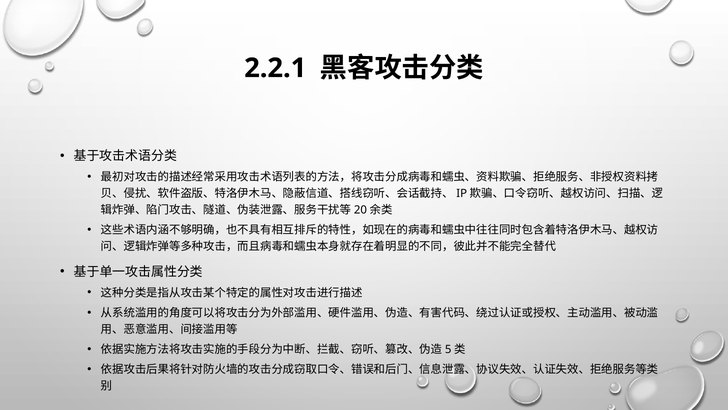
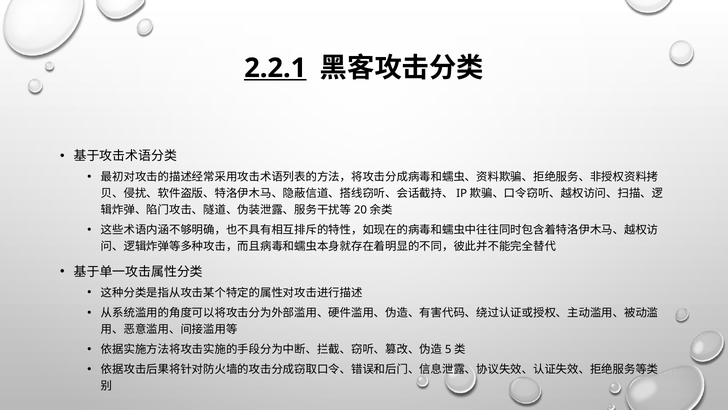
2.2.1 underline: none -> present (275, 68)
